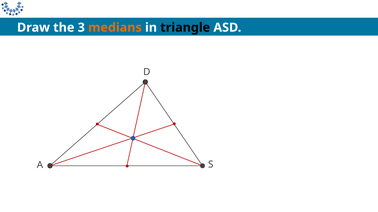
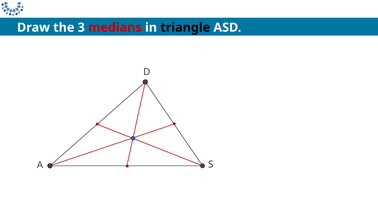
medians colour: orange -> red (115, 28)
